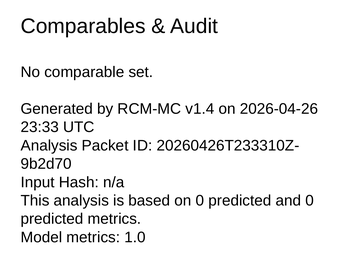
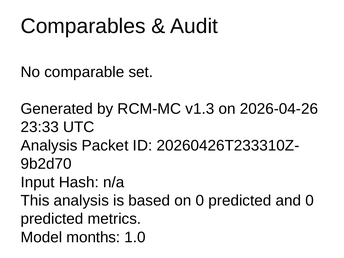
v1.4: v1.4 -> v1.3 (200, 109)
Model metrics: metrics -> months (93, 237)
